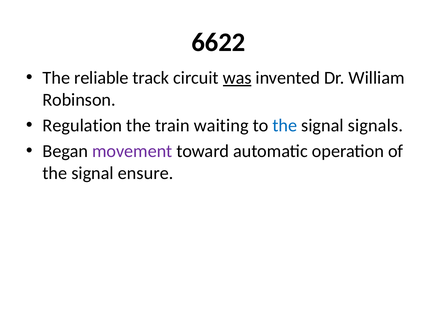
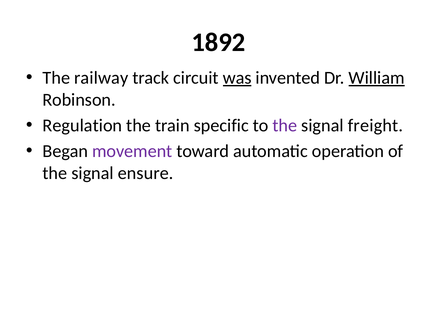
6622: 6622 -> 1892 (218, 42)
reliable: reliable -> railway (101, 78)
William underline: none -> present (377, 78)
waiting: waiting -> specific (221, 125)
the colour: blue -> purple (285, 125)
signals: signals -> freight (375, 125)
